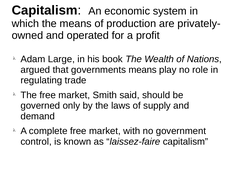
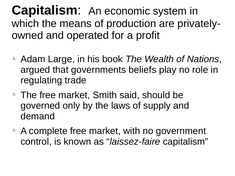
governments means: means -> beliefs (143, 70)
